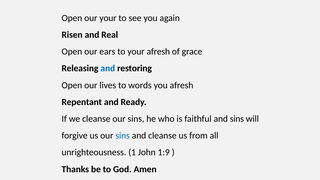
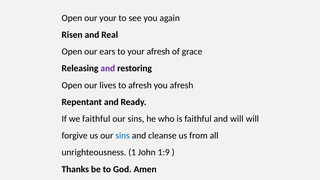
and colour: blue -> purple (108, 68)
to words: words -> afresh (140, 85)
we cleanse: cleanse -> faithful (96, 119)
and sins: sins -> will (237, 119)
